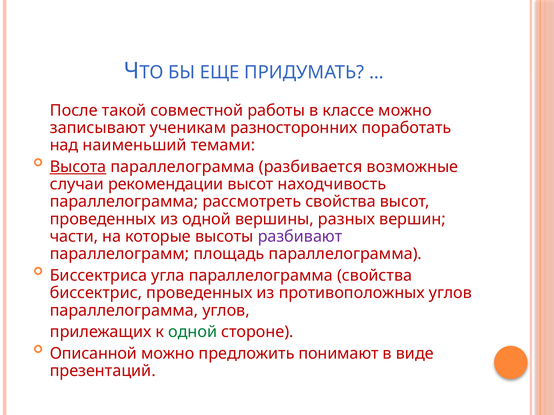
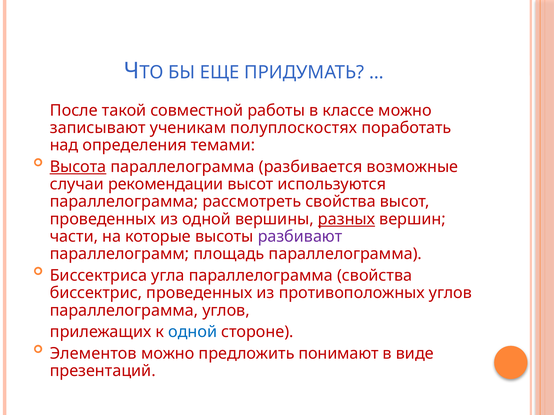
разносторонних: разносторонних -> полуплоскостях (294, 128)
наименьший: наименьший -> определения (135, 145)
находчивость: находчивость -> используются (332, 184)
разных underline: none -> present (347, 219)
одной colour: green -> blue (193, 332)
Описанной: Описанной -> Элементов (93, 354)
